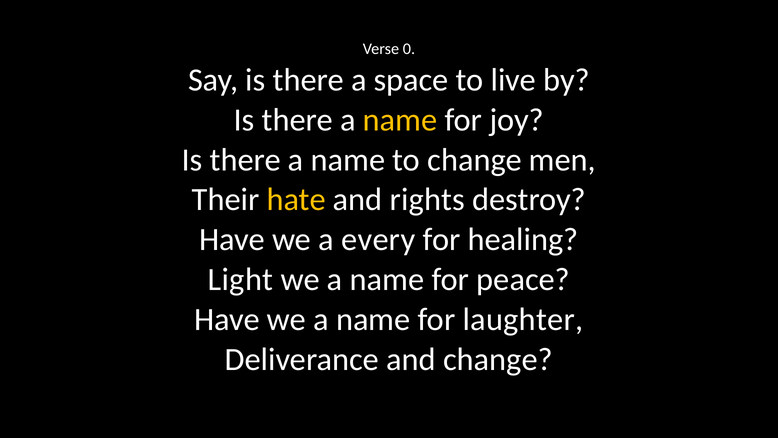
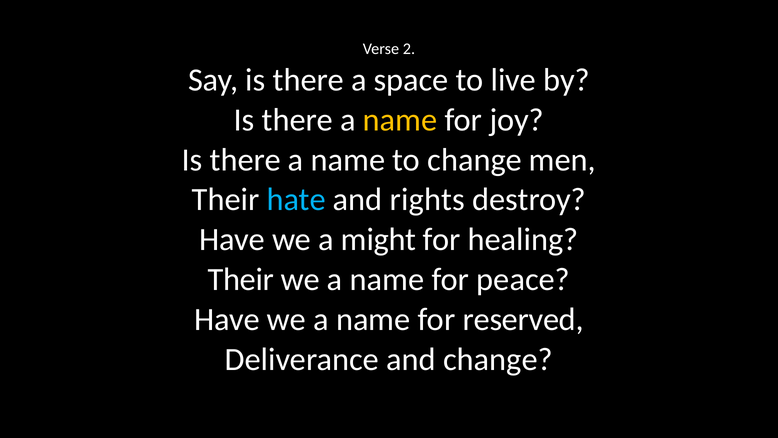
0: 0 -> 2 (409, 49)
hate colour: yellow -> light blue (296, 200)
every: every -> might (379, 239)
Light: Light -> Their (241, 279)
laughter: laughter -> reserved (523, 319)
